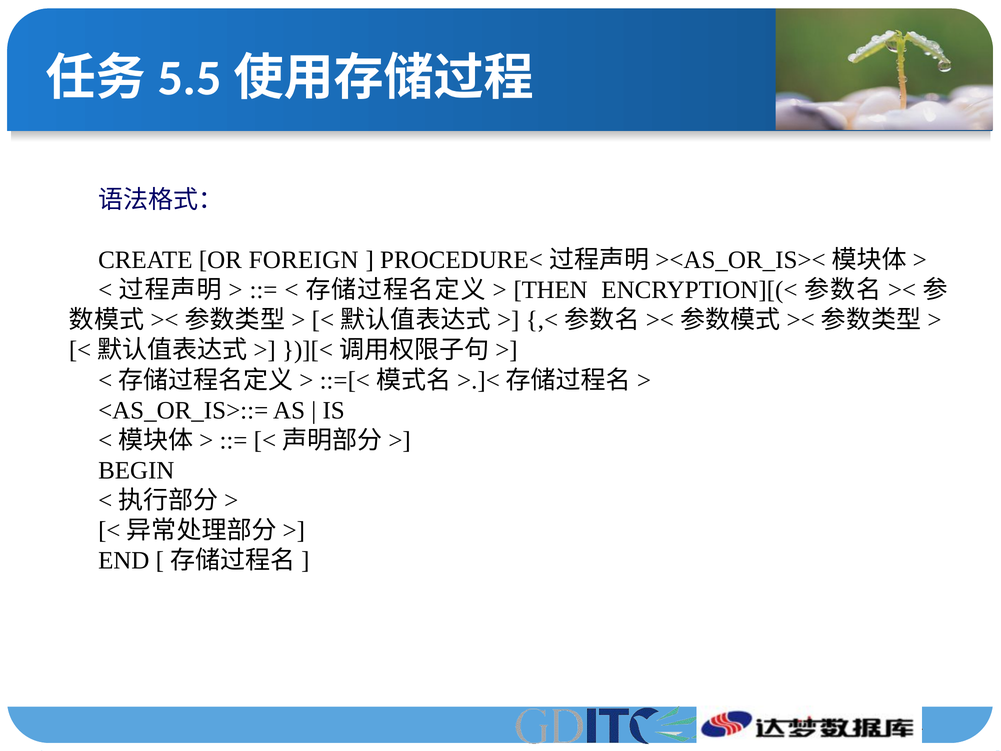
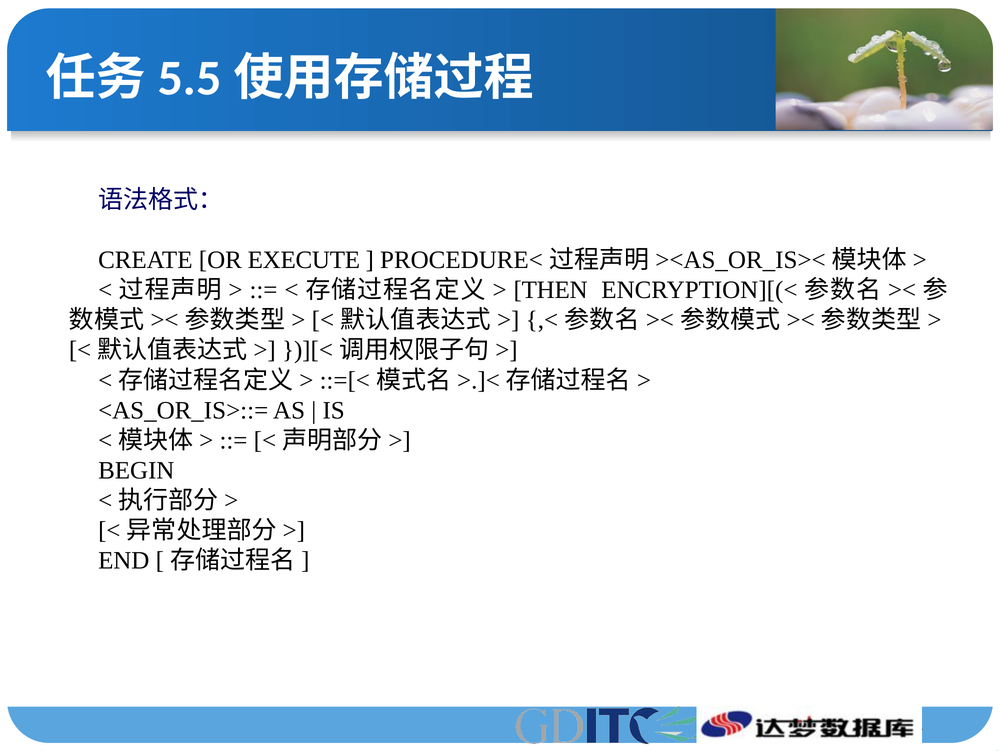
FOREIGN: FOREIGN -> EXECUTE (304, 260)
